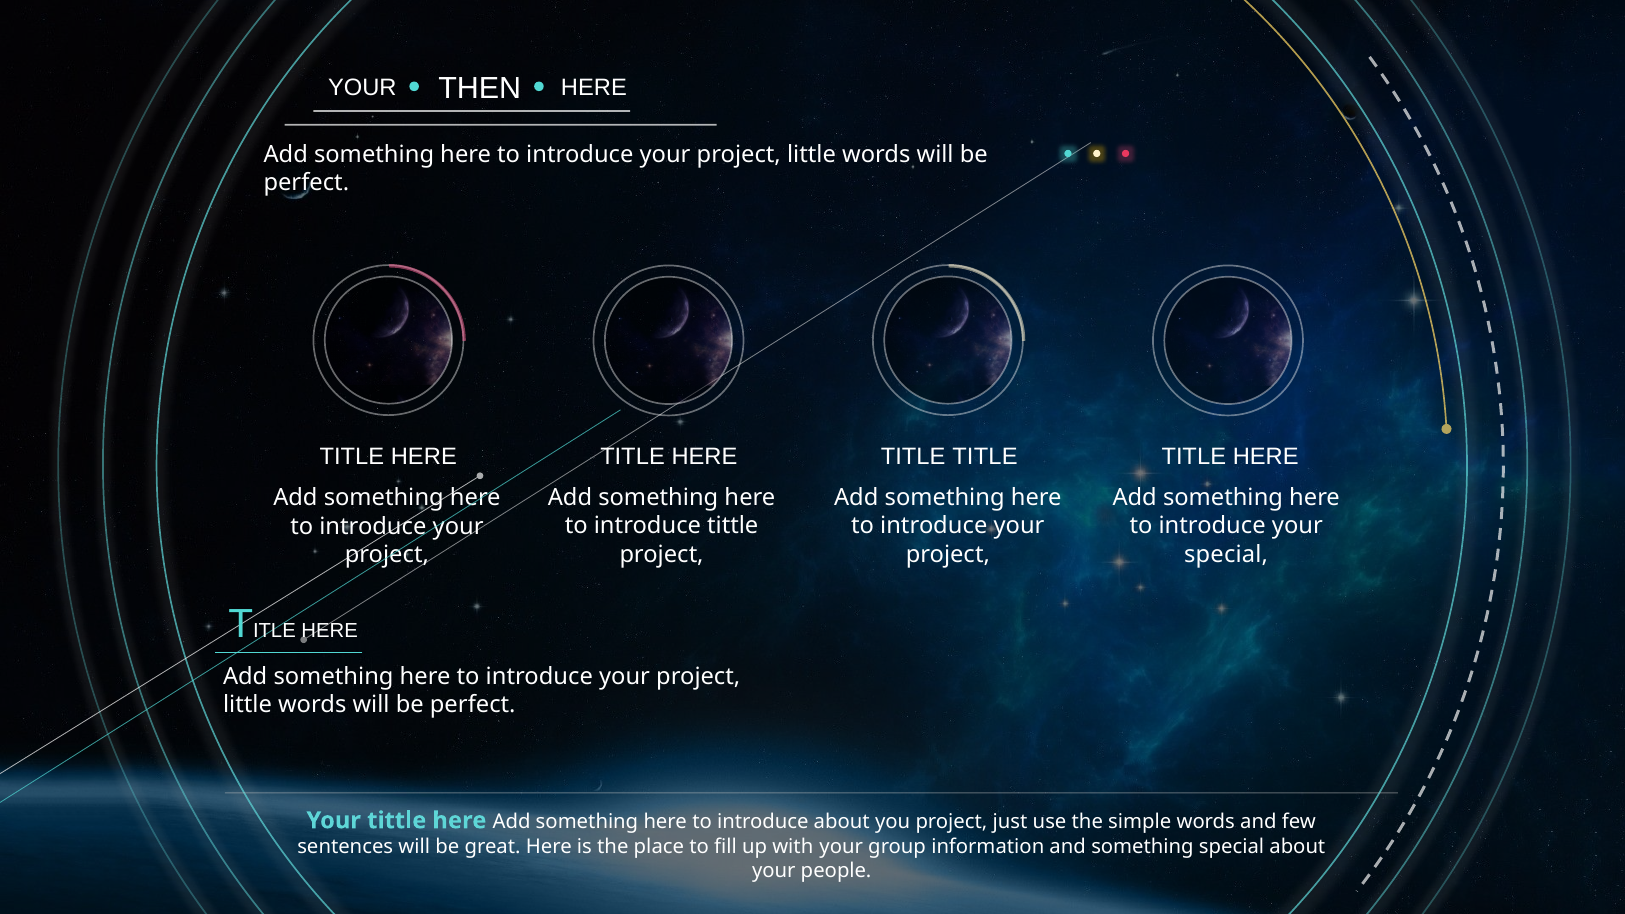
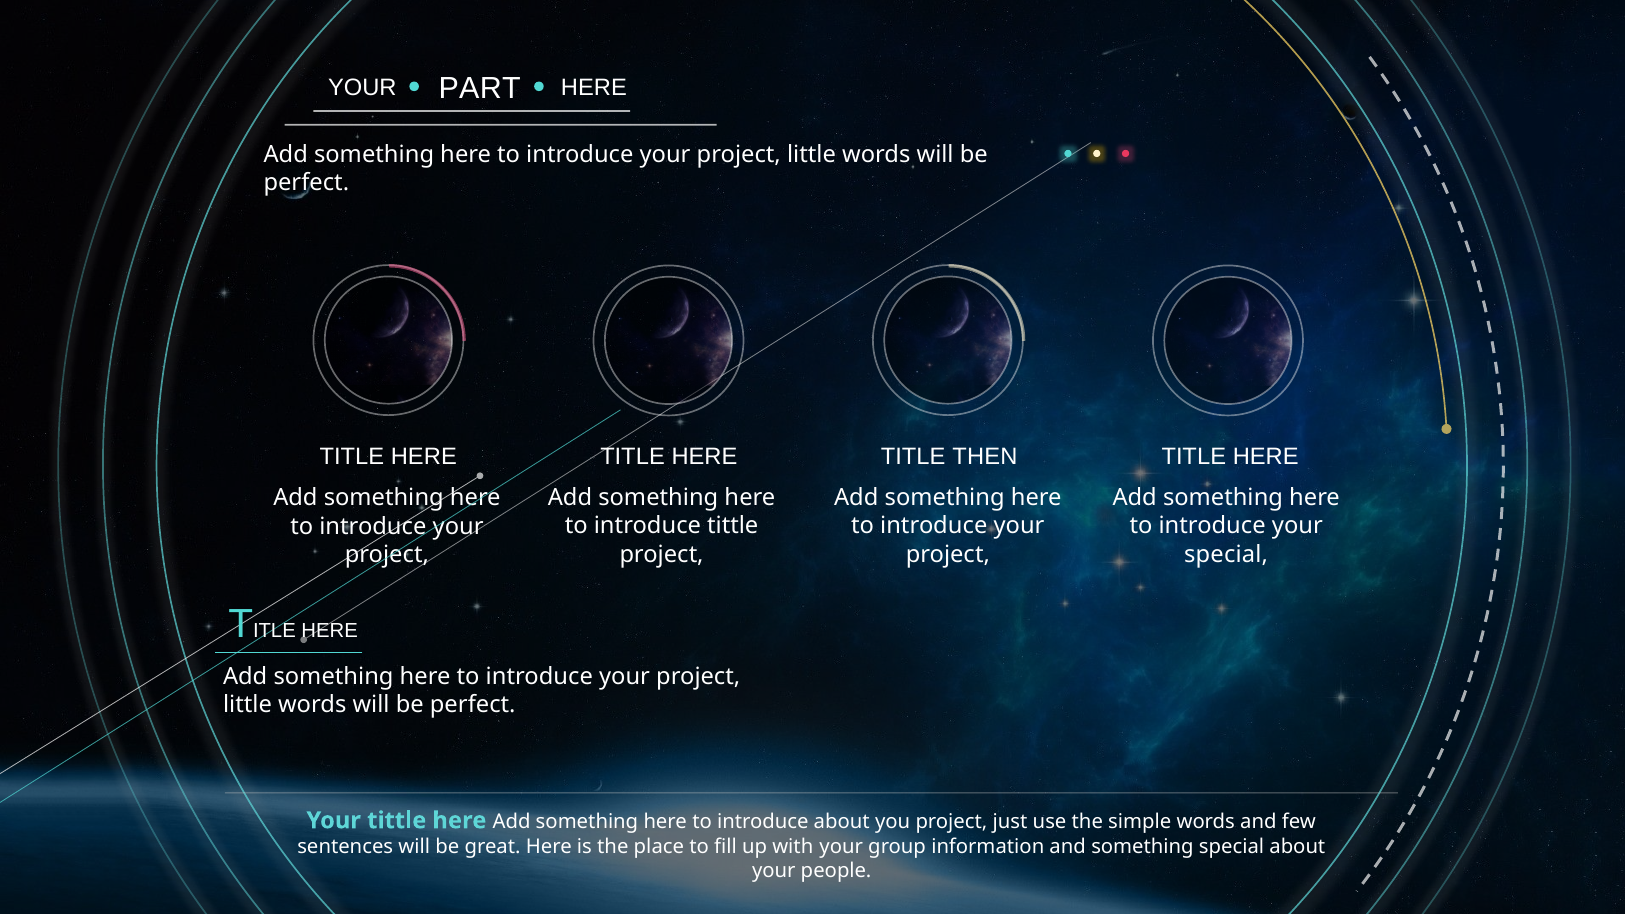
THEN: THEN -> PART (480, 88)
HERE TITLE TITLE: TITLE -> THEN (985, 457)
